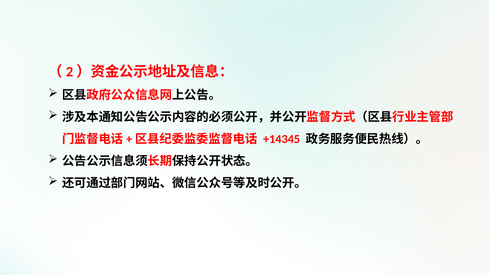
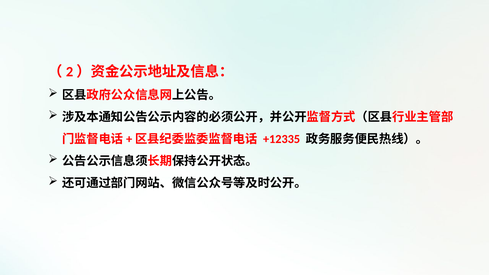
+14345: +14345 -> +12335 (282, 139)
